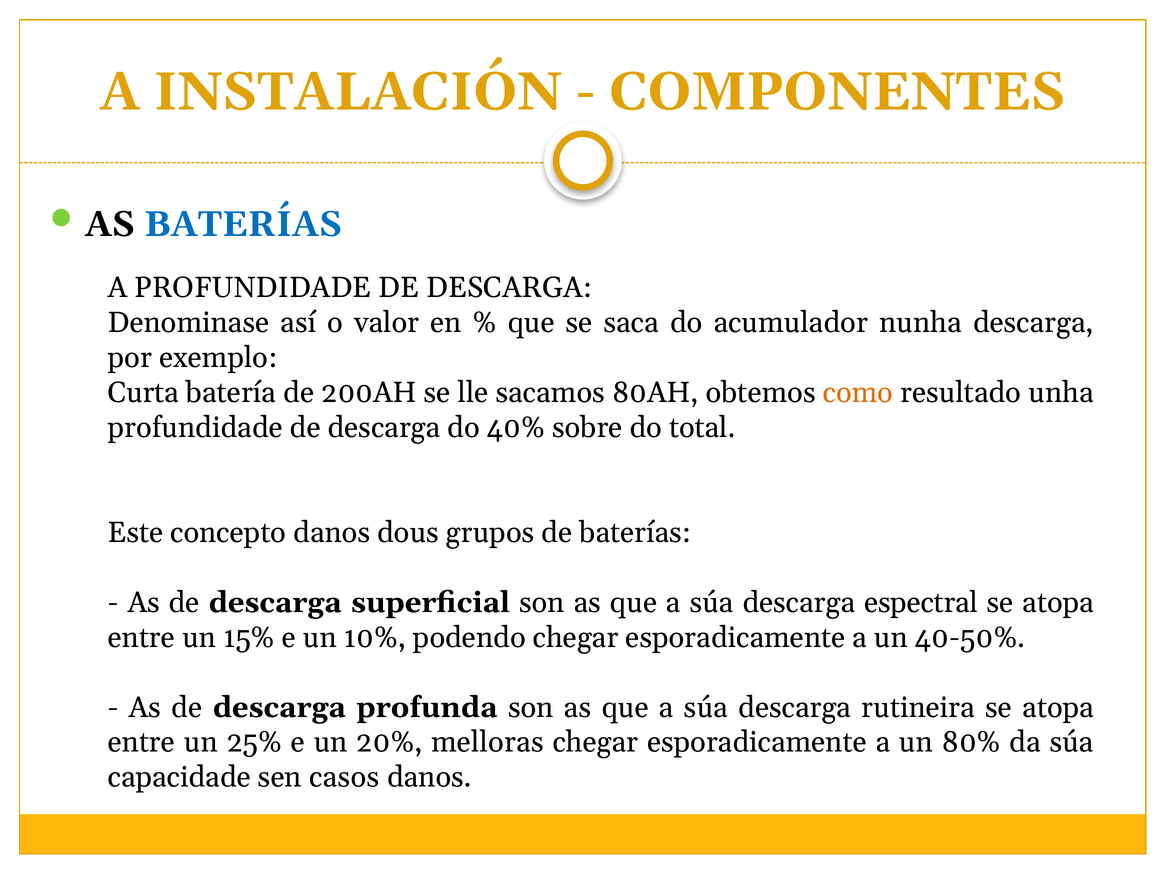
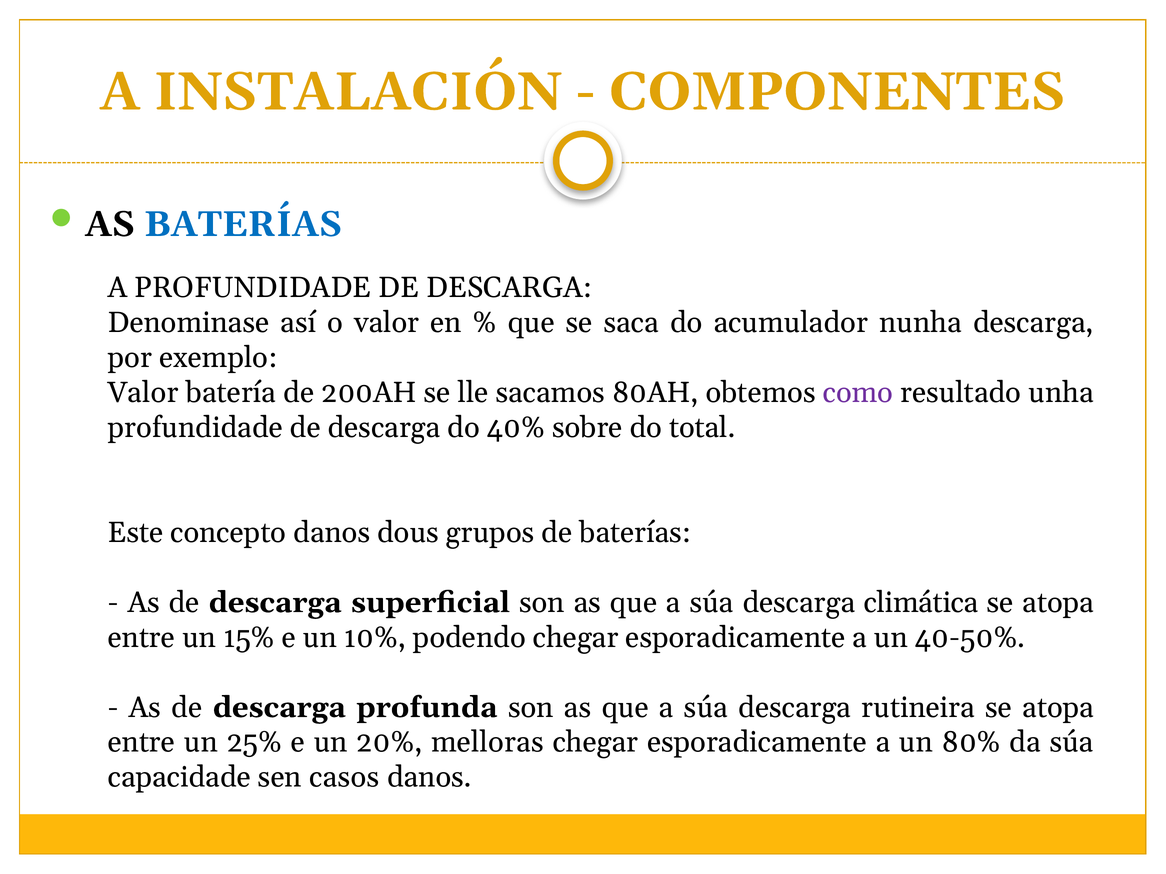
Curta: Curta -> Valor (143, 393)
como colour: orange -> purple (858, 393)
espectral: espectral -> climática (921, 603)
